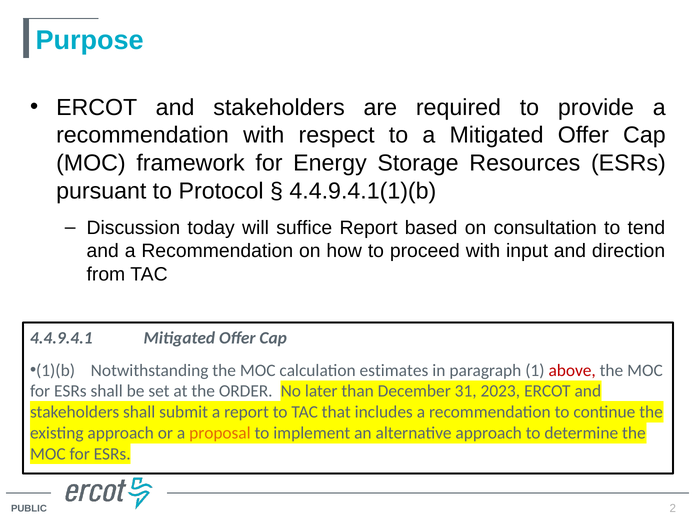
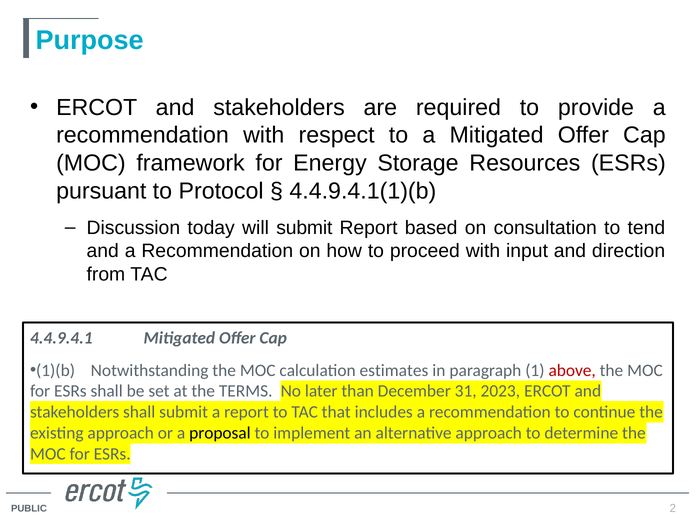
will suffice: suffice -> submit (304, 228)
ORDER: ORDER -> TERMS (246, 391)
proposal colour: orange -> black (220, 433)
